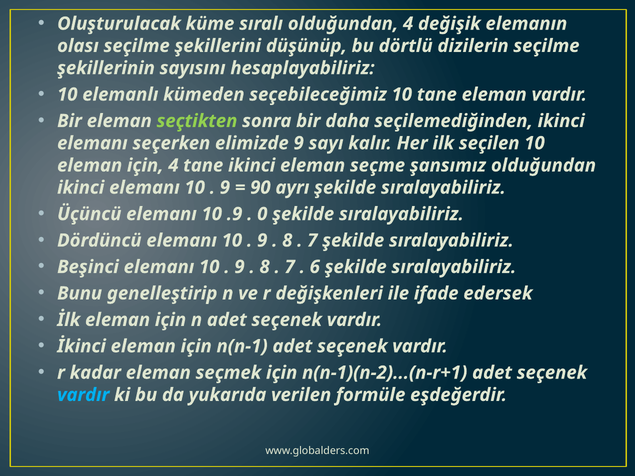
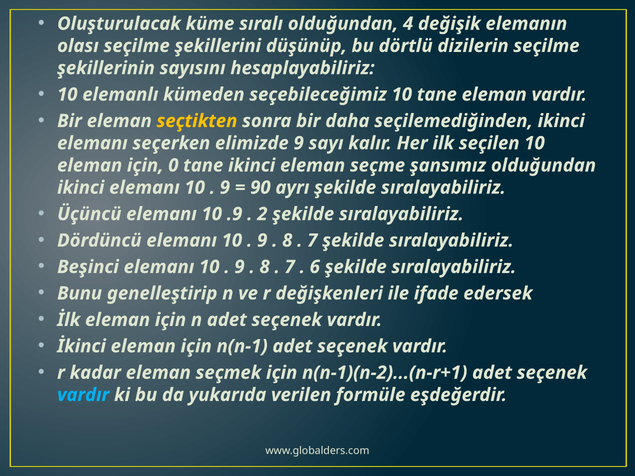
seçtikten colour: light green -> yellow (197, 121)
için 4: 4 -> 0 (173, 165)
0: 0 -> 2 (262, 214)
